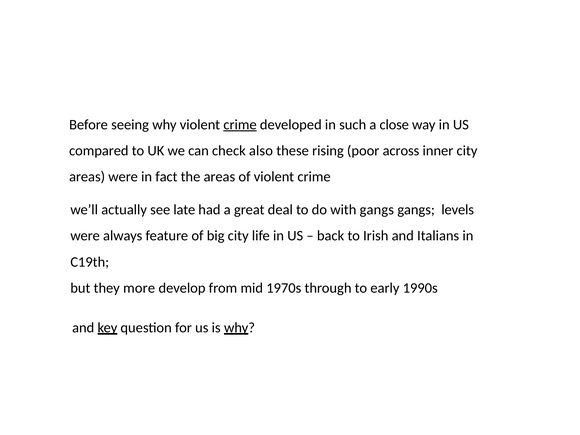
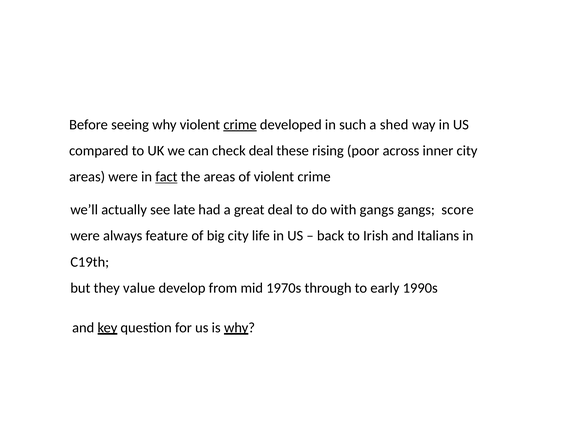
close: close -> shed (394, 125)
check also: also -> deal (261, 151)
fact underline: none -> present (166, 177)
levels: levels -> score (458, 210)
more: more -> value (139, 288)
